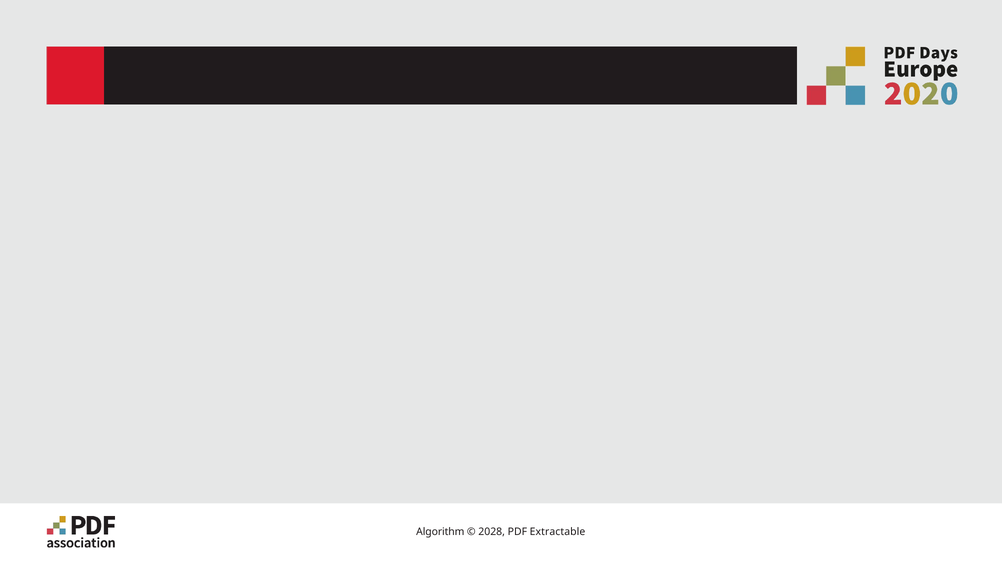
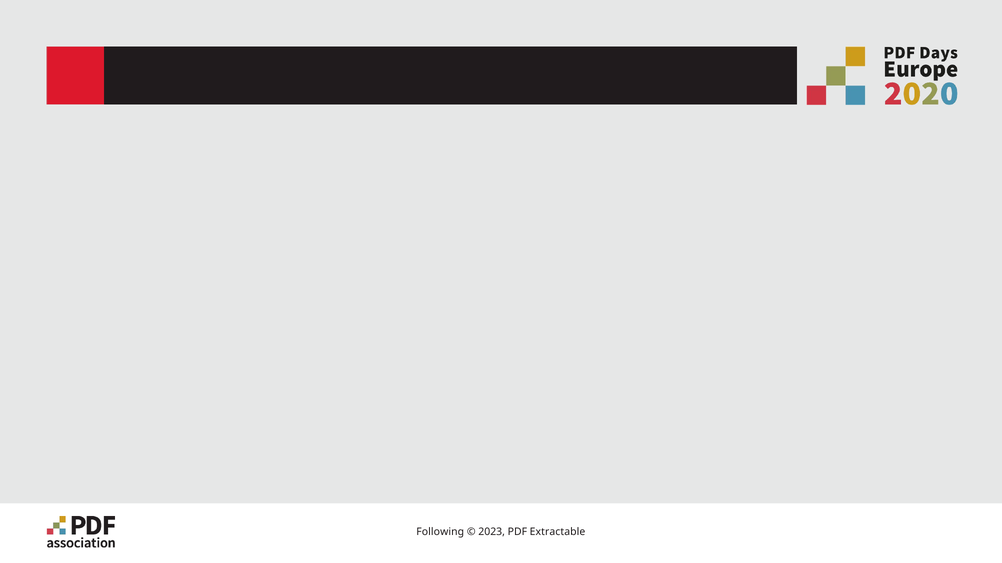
Algorithm: Algorithm -> Following (440, 532)
2028: 2028 -> 2023 (492, 532)
